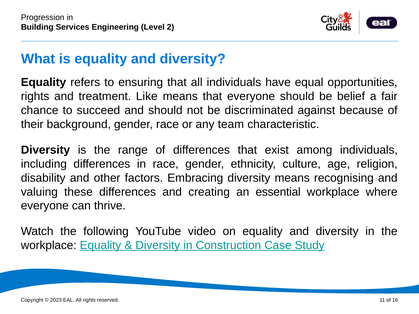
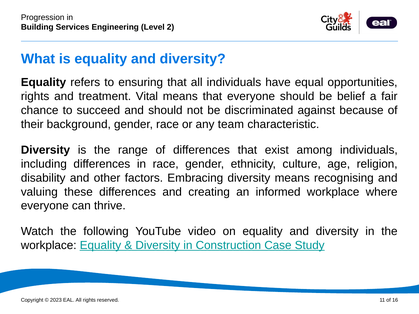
Like: Like -> Vital (147, 97)
essential: essential -> informed (278, 192)
